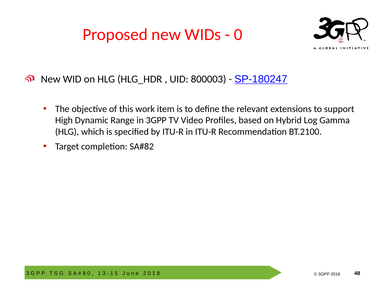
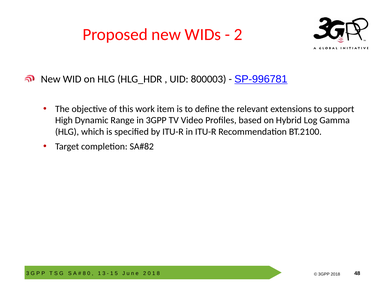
0: 0 -> 2 (238, 35)
SP-180247: SP-180247 -> SP-996781 (261, 79)
